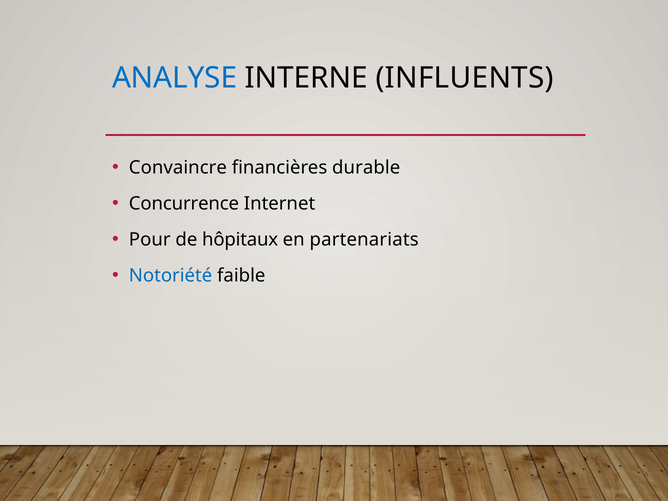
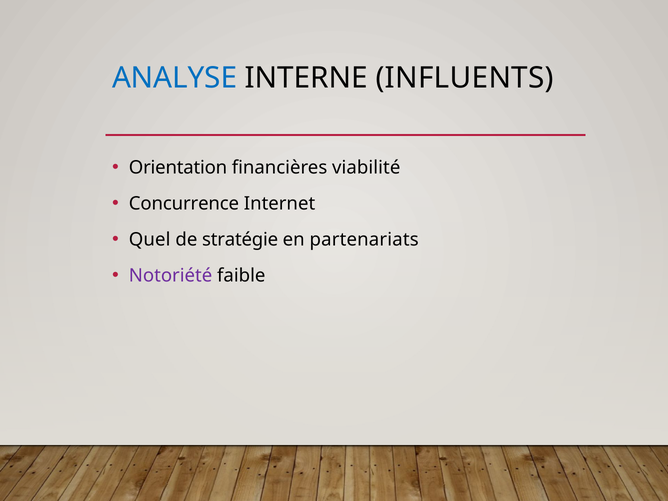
Convaincre: Convaincre -> Orientation (178, 167)
durable: durable -> viabilité (366, 167)
Pour: Pour -> Quel (150, 239)
hôpitaux: hôpitaux -> stratégie (240, 239)
Notoriété colour: blue -> purple (171, 275)
